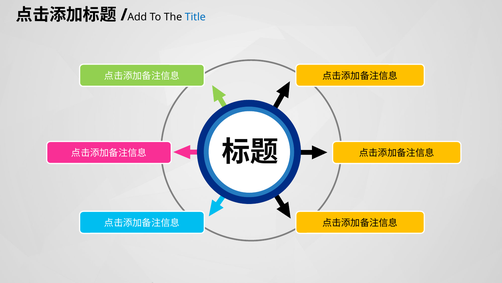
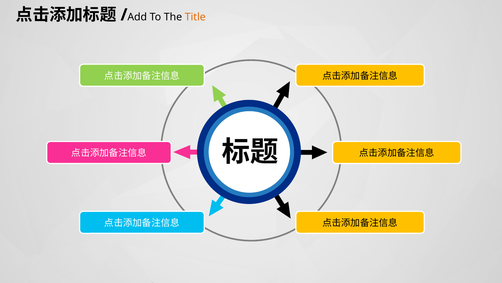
Title colour: blue -> orange (195, 17)
